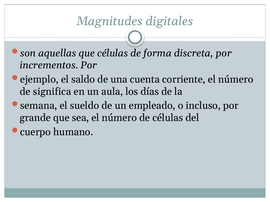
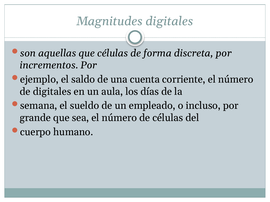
de significa: significa -> digitales (52, 92)
